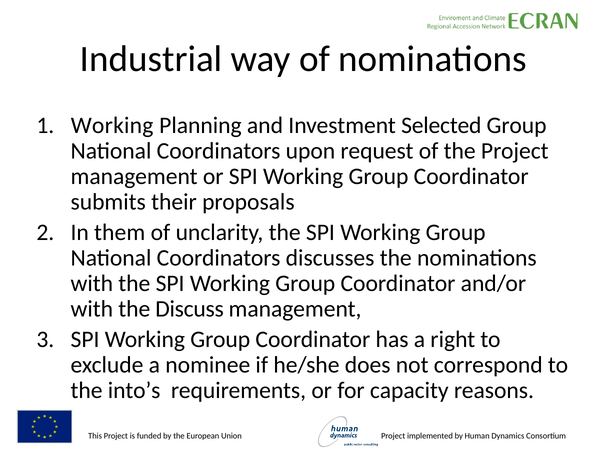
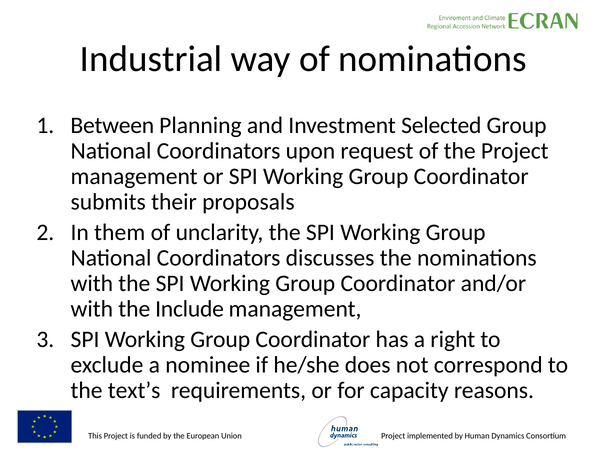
Working: Working -> Between (112, 125)
Discuss: Discuss -> Include (190, 308)
into’s: into’s -> text’s (134, 390)
